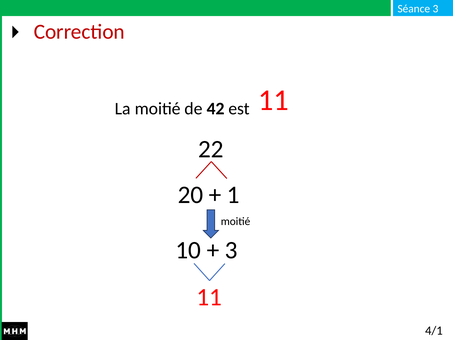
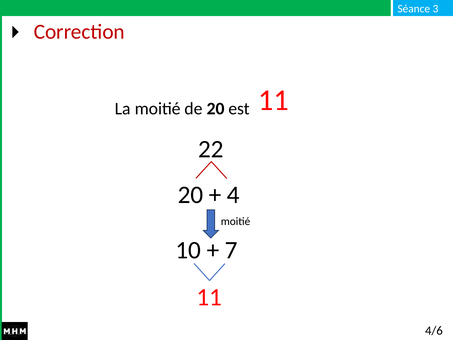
de 42: 42 -> 20 (216, 108)
1: 1 -> 4 (233, 195)
3: 3 -> 7 (231, 250)
4/1: 4/1 -> 4/6 (434, 331)
